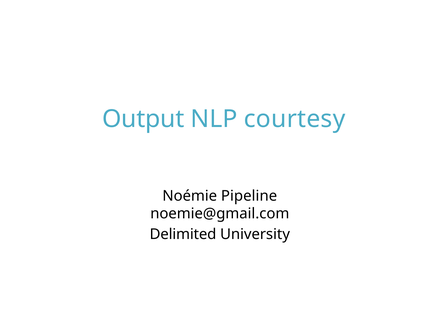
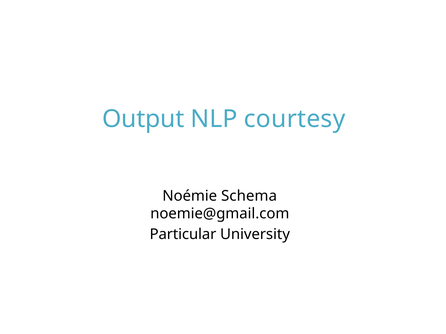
Pipeline: Pipeline -> Schema (249, 196)
Delimited: Delimited -> Particular (183, 235)
